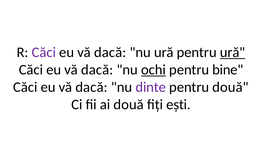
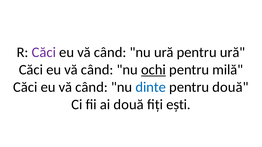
dacă: dacă -> când (110, 52)
ură underline: present -> none (233, 52)
dacă: dacă -> când (97, 70)
bine: bine -> milă (228, 70)
dacă: dacă -> când (92, 87)
dinte colour: purple -> blue (151, 87)
